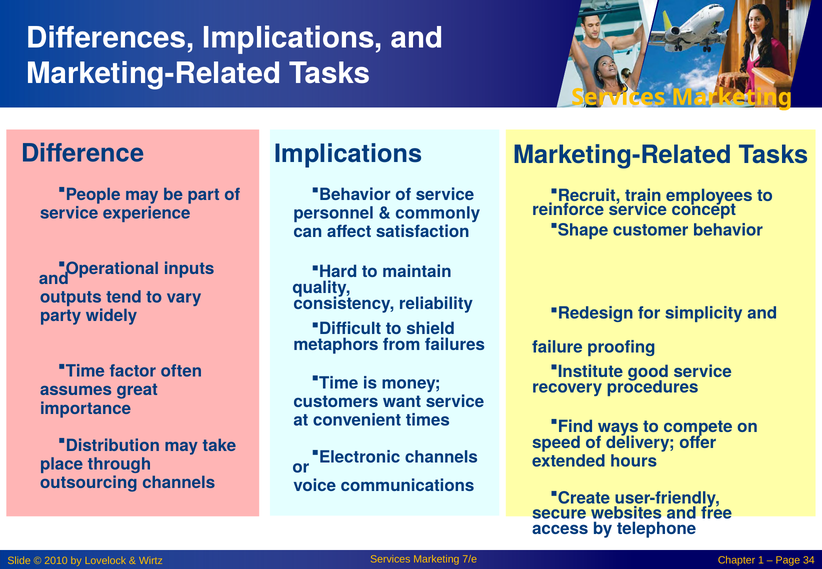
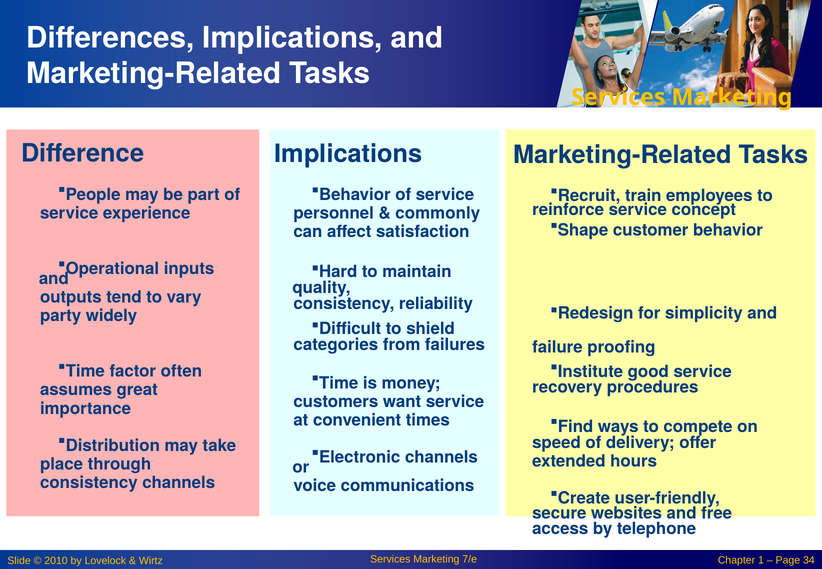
metaphors: metaphors -> categories (336, 345)
outsourcing: outsourcing -> consistency (89, 483)
